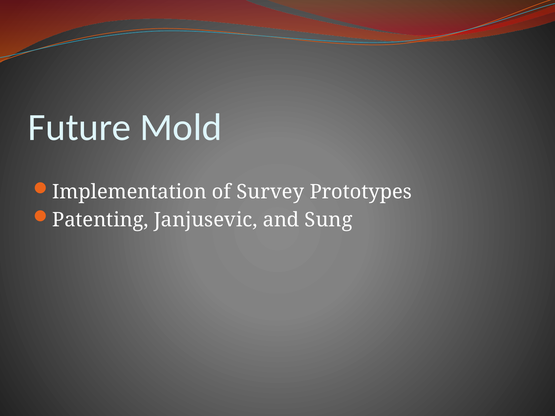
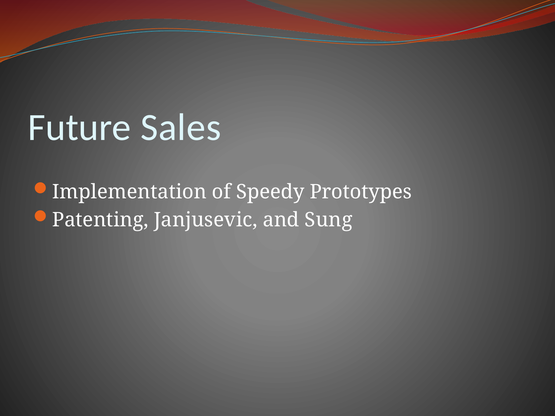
Mold: Mold -> Sales (181, 128)
Survey: Survey -> Speedy (270, 192)
